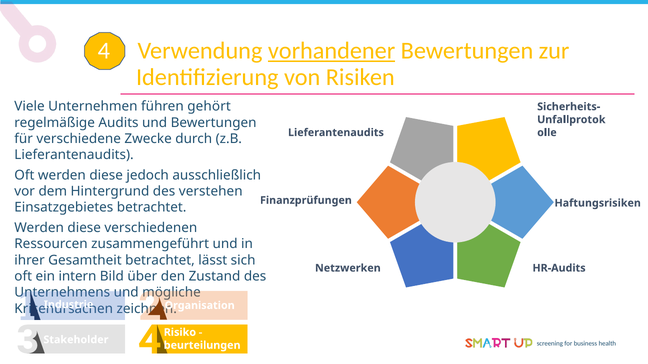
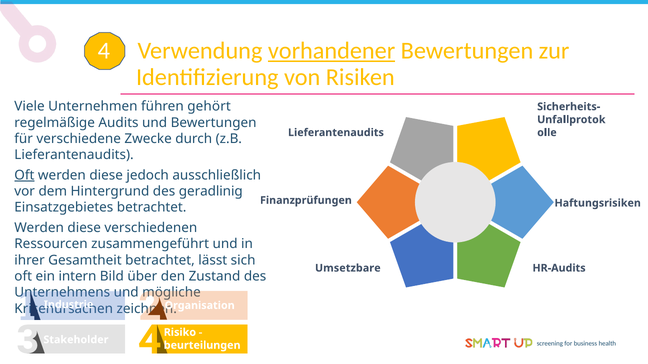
Oft underline: none -> present (24, 175)
verstehen: verstehen -> geradlinig (211, 192)
Netzwerken: Netzwerken -> Umsetzbare (348, 268)
